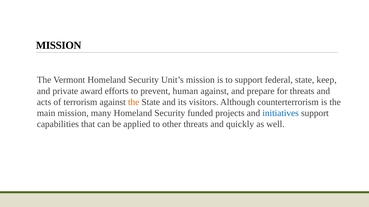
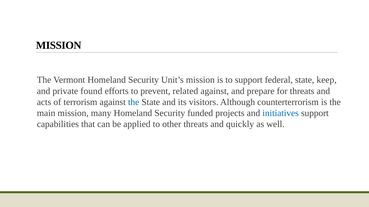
award: award -> found (91, 91)
human: human -> related (185, 91)
the colour: orange -> blue (134, 102)
